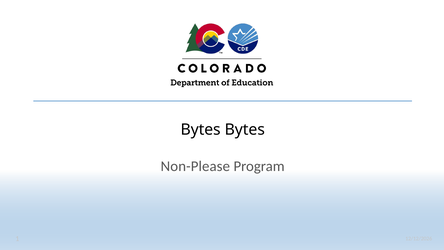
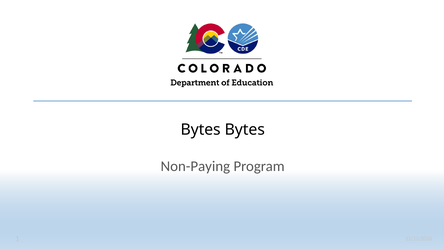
Non-Please: Non-Please -> Non-Paying (195, 166)
